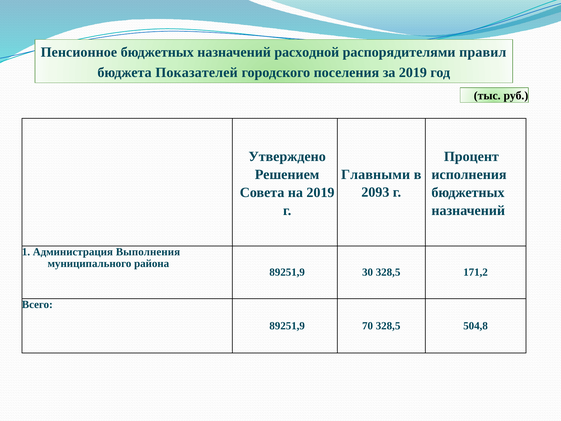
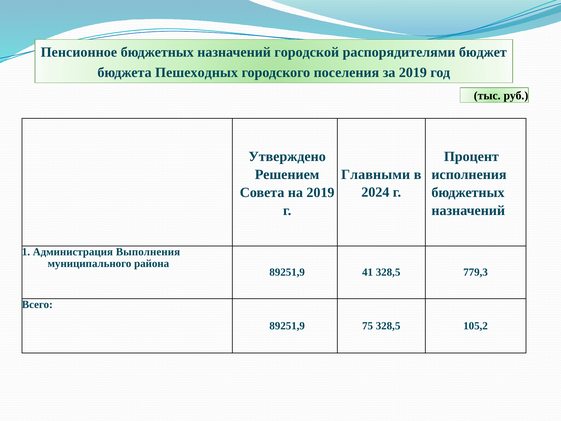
расходной: расходной -> городской (307, 52)
правил: правил -> бюджет (483, 52)
Показателей: Показателей -> Пешеходных (197, 72)
2093: 2093 -> 2024 (375, 192)
30: 30 -> 41 (368, 272)
171,2: 171,2 -> 779,3 (476, 272)
70: 70 -> 75 (368, 326)
504,8: 504,8 -> 105,2 (476, 326)
